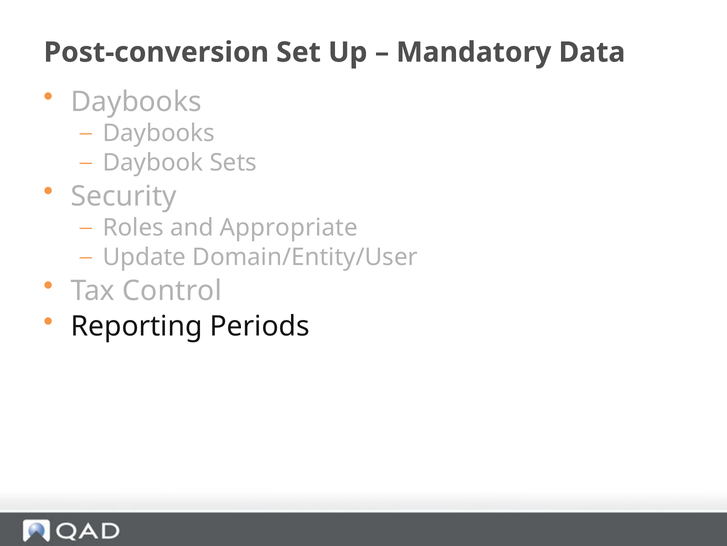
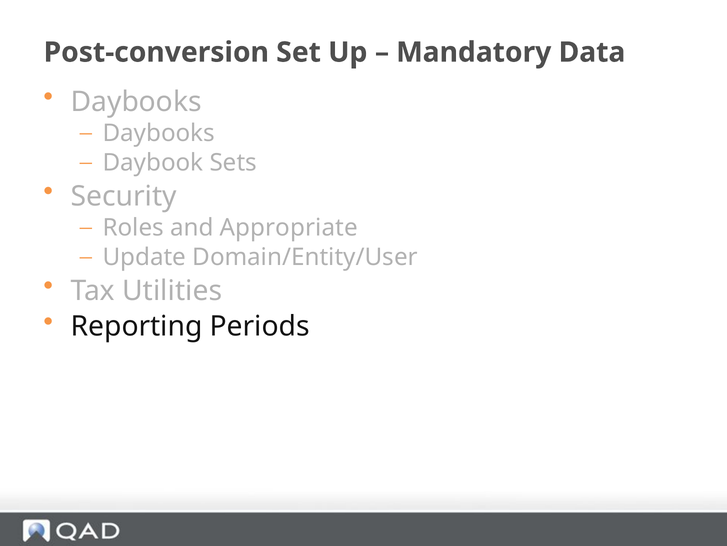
Control: Control -> Utilities (172, 290)
